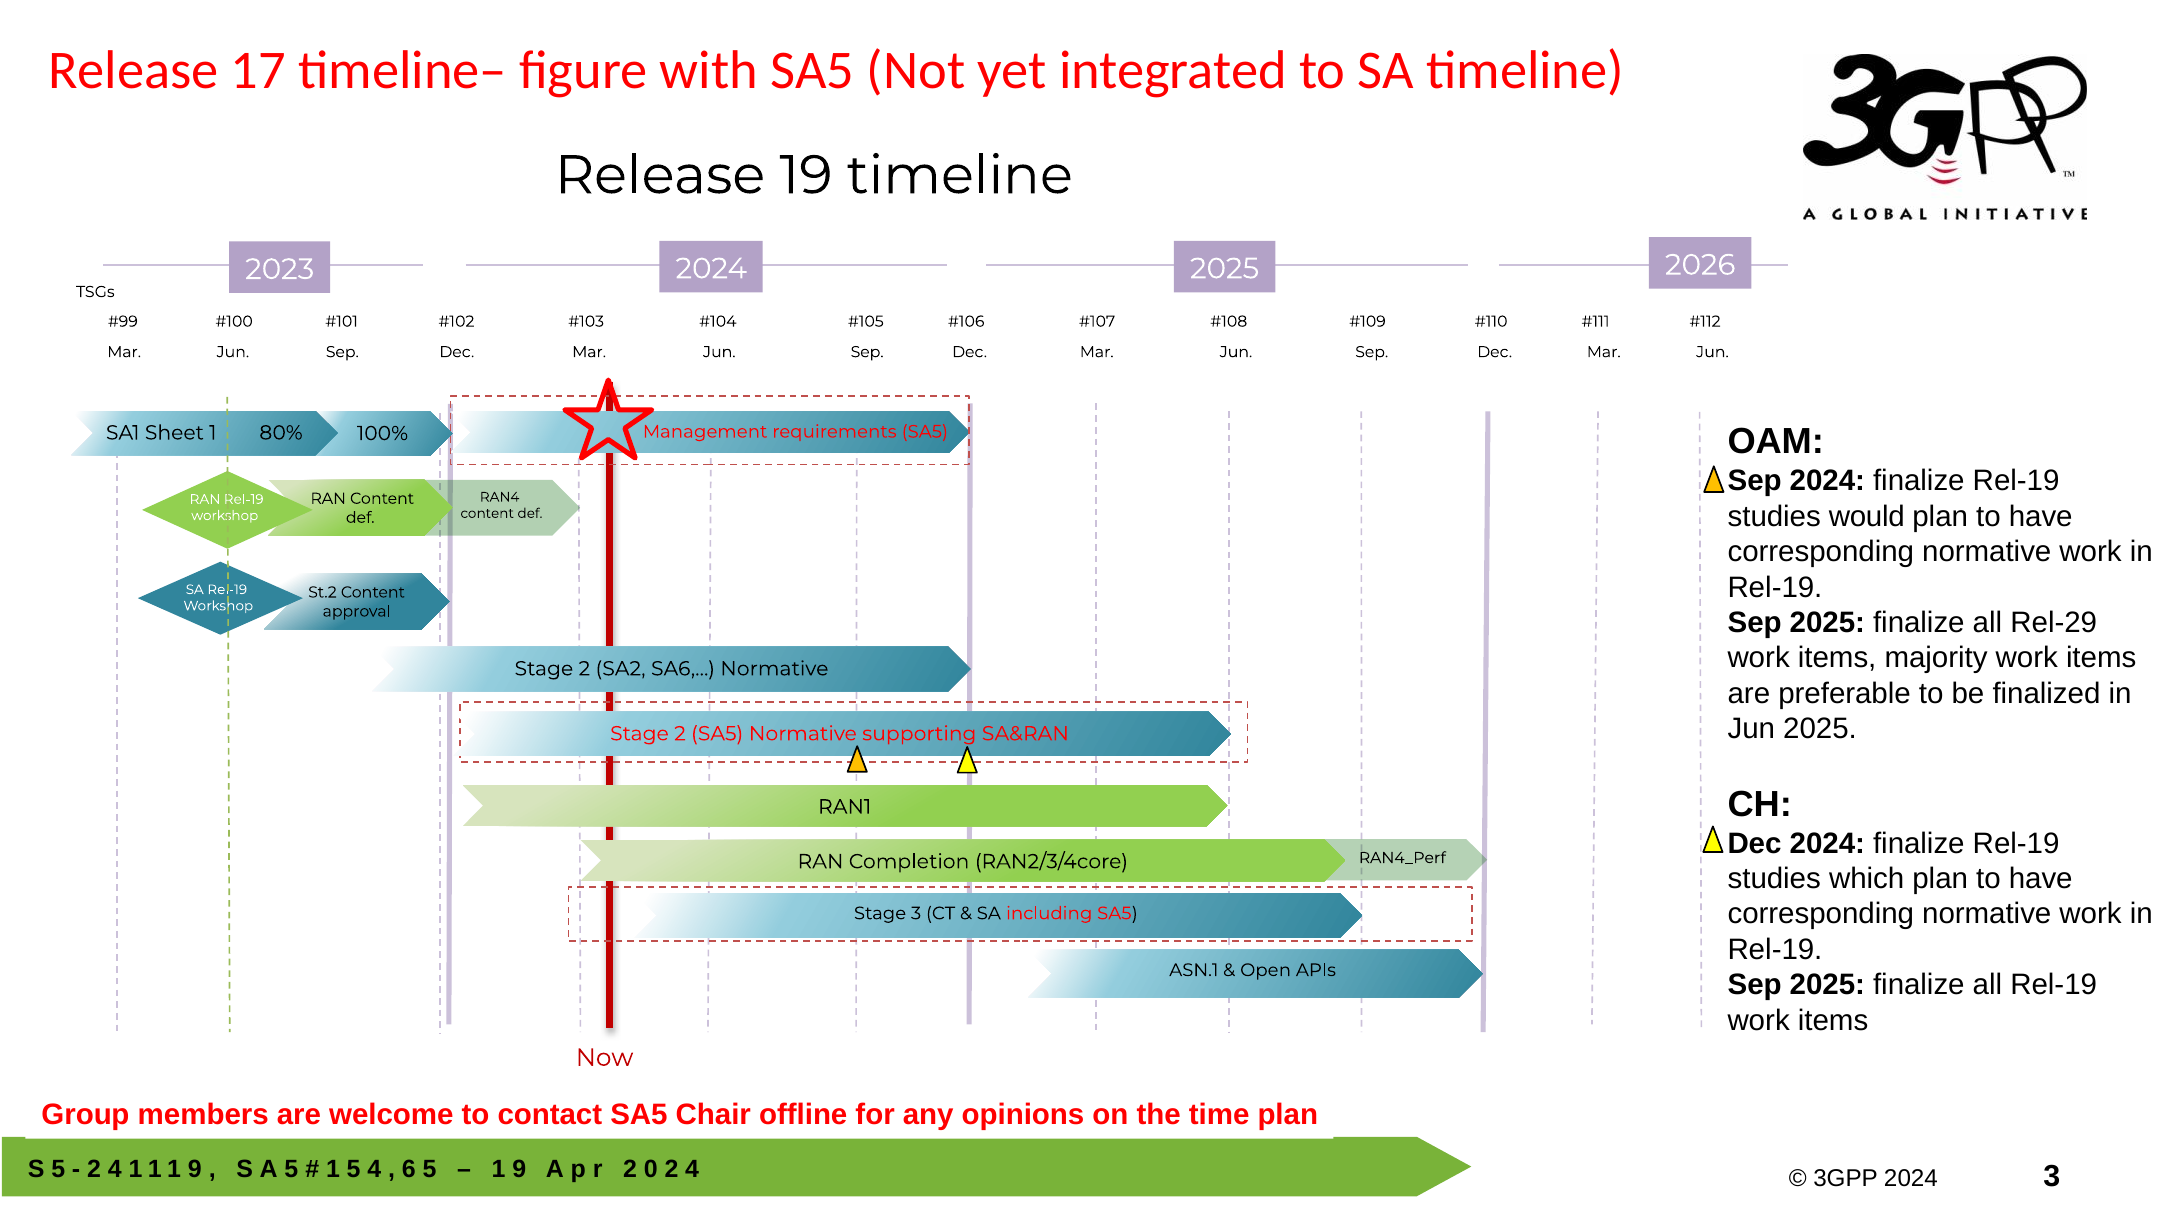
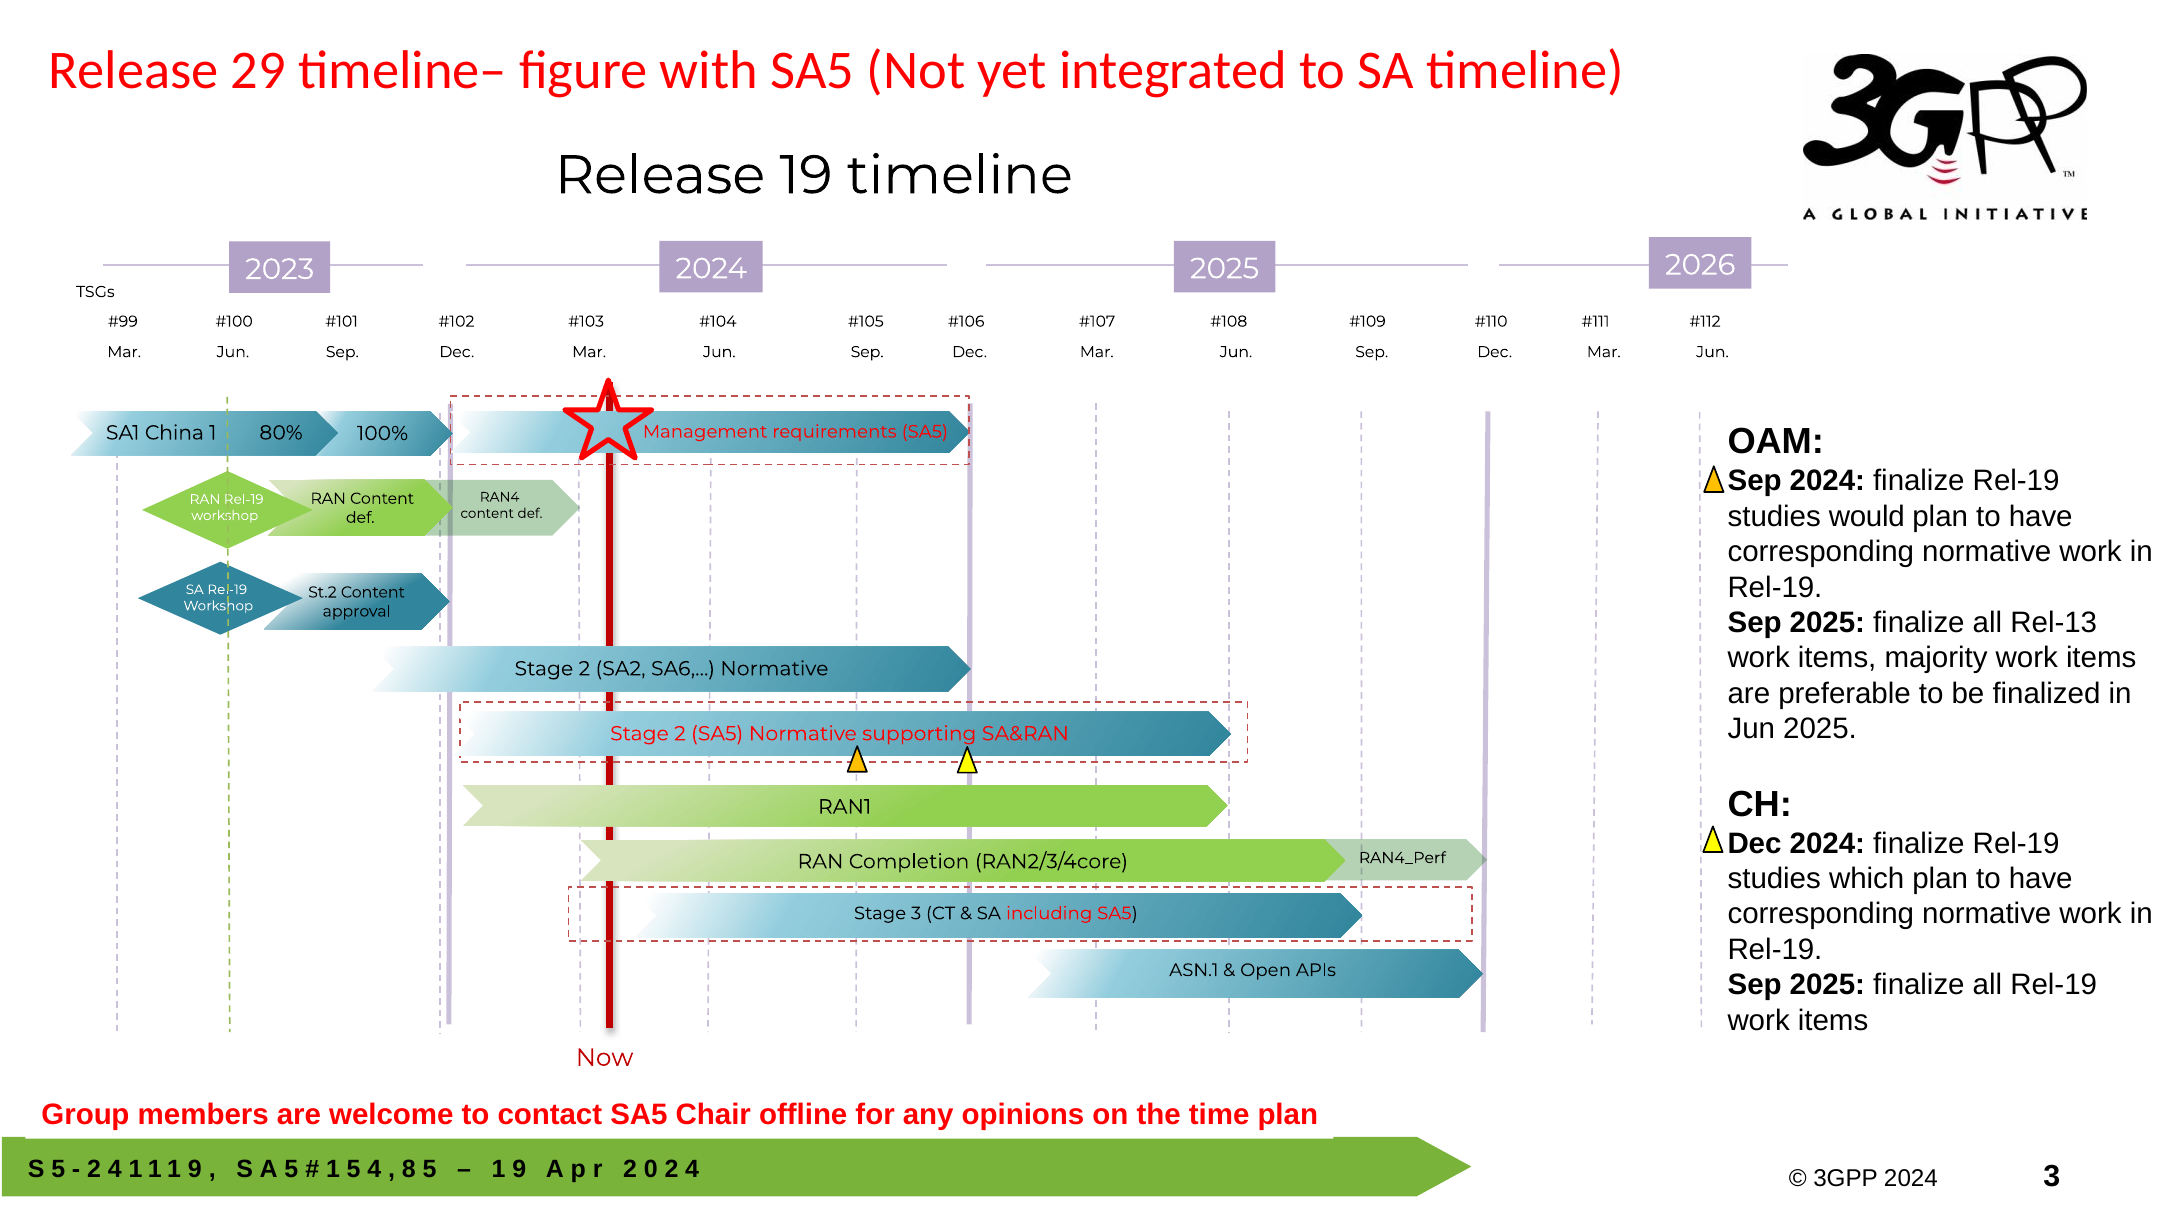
17: 17 -> 29 (258, 71)
Sheet: Sheet -> China (174, 433)
Rel-29: Rel-29 -> Rel-13 (2054, 623)
6: 6 -> 8 (409, 1170)
